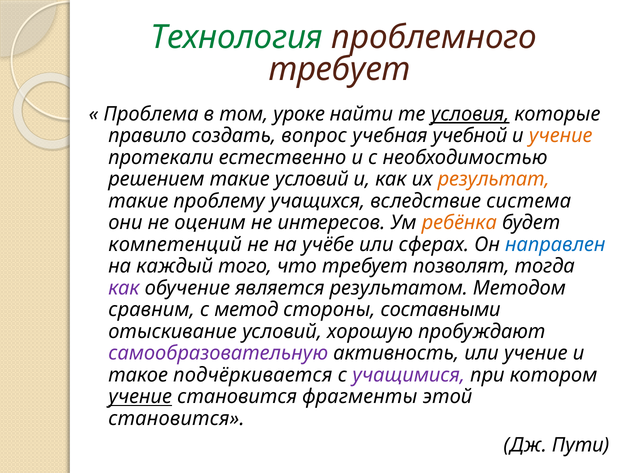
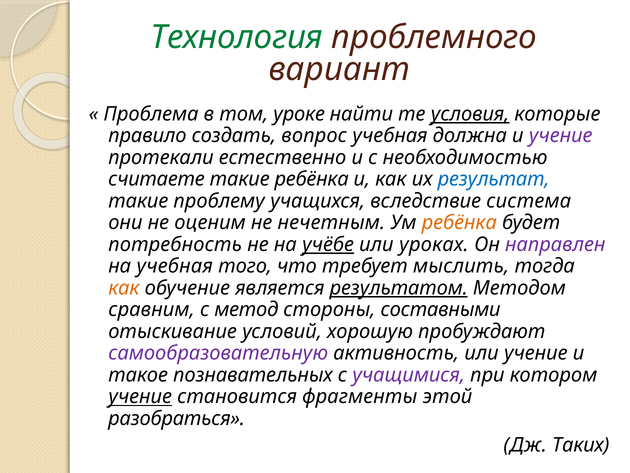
требует: требует -> вариант (339, 69)
учебной: учебной -> должна (470, 136)
учение colour: orange -> purple (561, 136)
решением: решением -> считаете (156, 179)
такие условий: условий -> ребёнка (312, 179)
результат colour: orange -> blue (494, 179)
интересов: интересов -> нечетным (331, 223)
компетенций: компетенций -> потребность (175, 244)
учёбе underline: none -> present (328, 244)
сферах: сферах -> уроках (434, 244)
направлен colour: blue -> purple (555, 244)
на каждый: каждый -> учебная (175, 266)
позволят: позволят -> мыслить (461, 266)
как colour: purple -> orange (124, 288)
результатом underline: none -> present (399, 288)
подчёркивается: подчёркивается -> познавательных (253, 375)
становится: становится -> разобраться (177, 418)
Пути: Пути -> Таких (581, 445)
